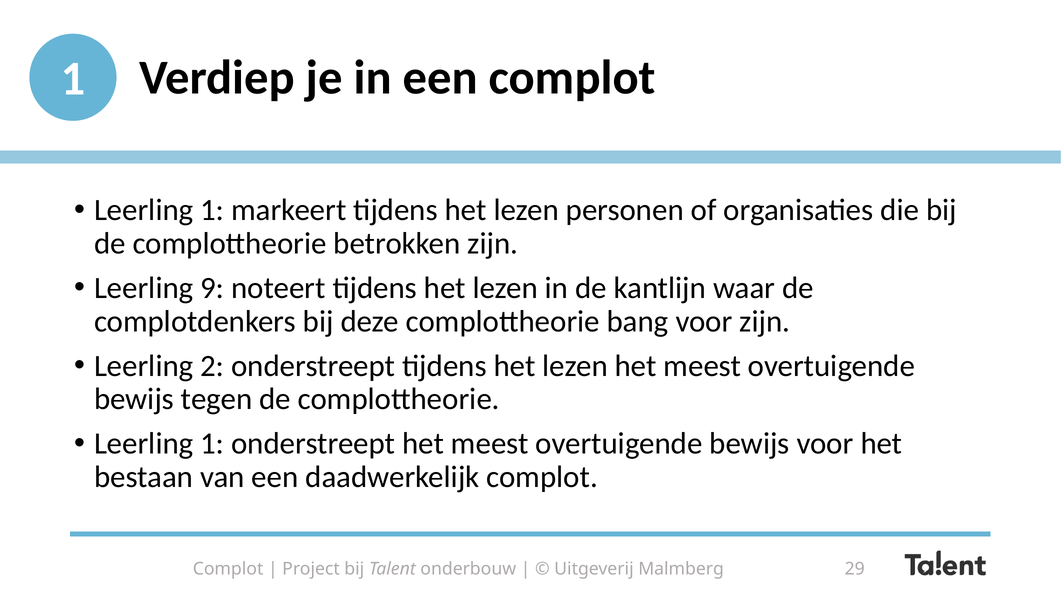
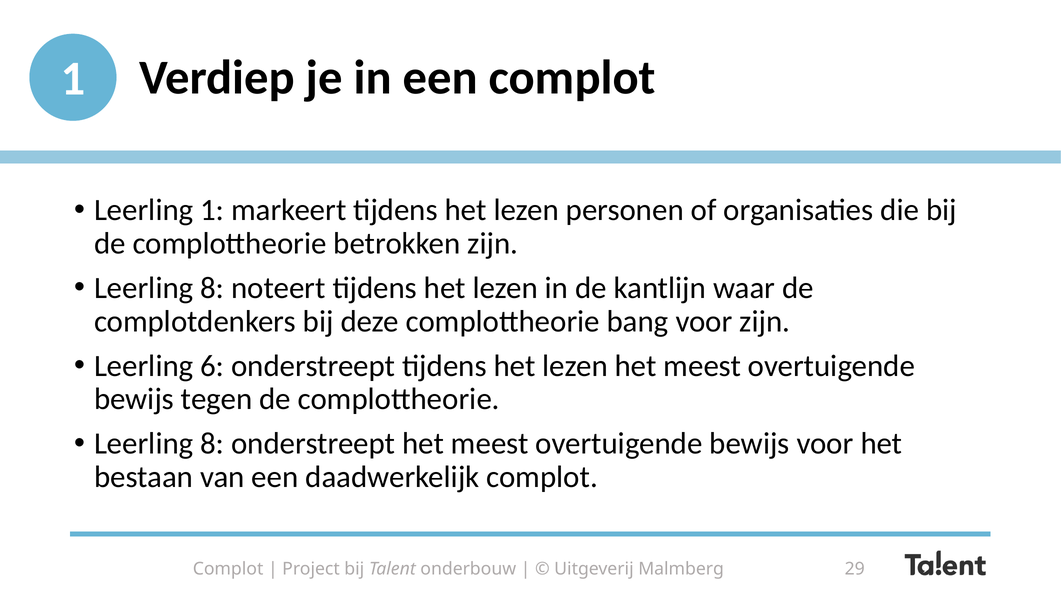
9: 9 -> 8 (212, 288)
2: 2 -> 6 (212, 366)
1: 1 -> 8 (212, 443)
